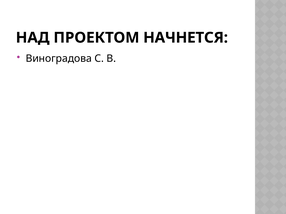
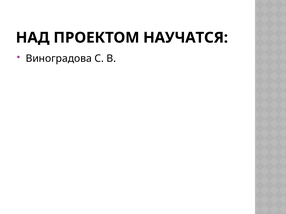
НАЧНЕТСЯ: НАЧНЕТСЯ -> НАУЧАТСЯ (186, 38)
